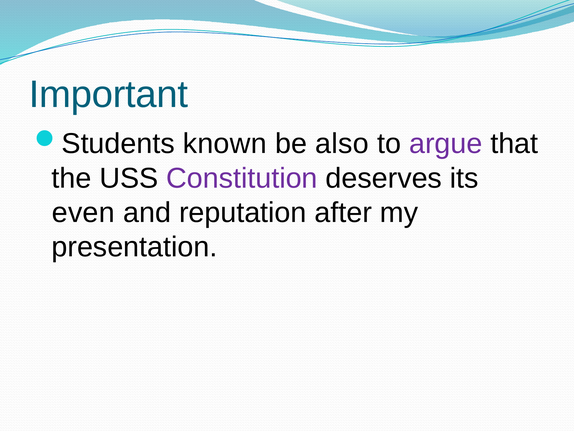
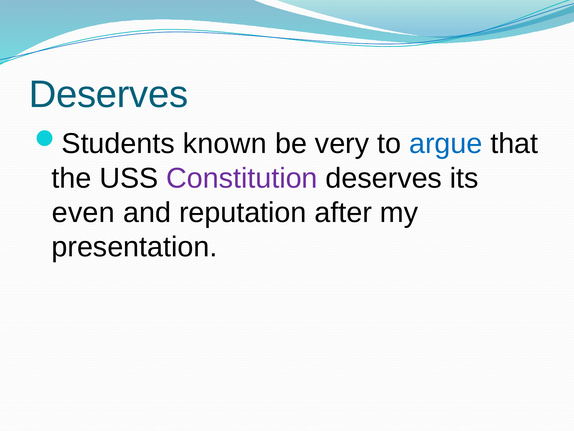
Important: Important -> Deserves (108, 94)
also: also -> very (342, 144)
argue colour: purple -> blue (446, 144)
